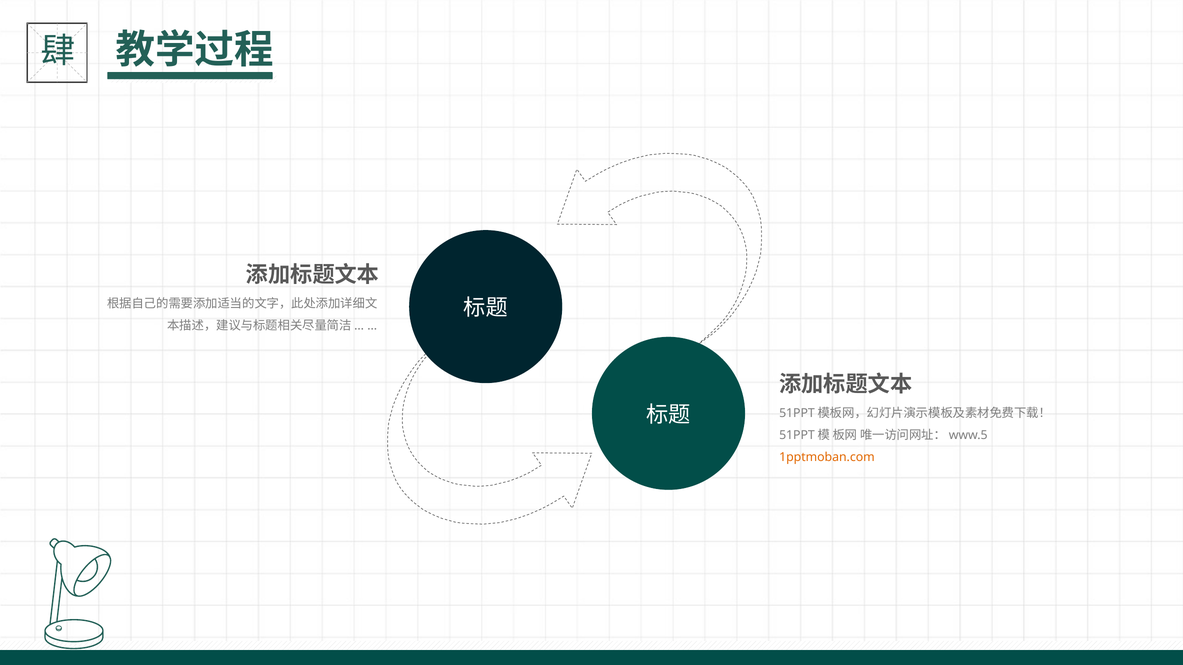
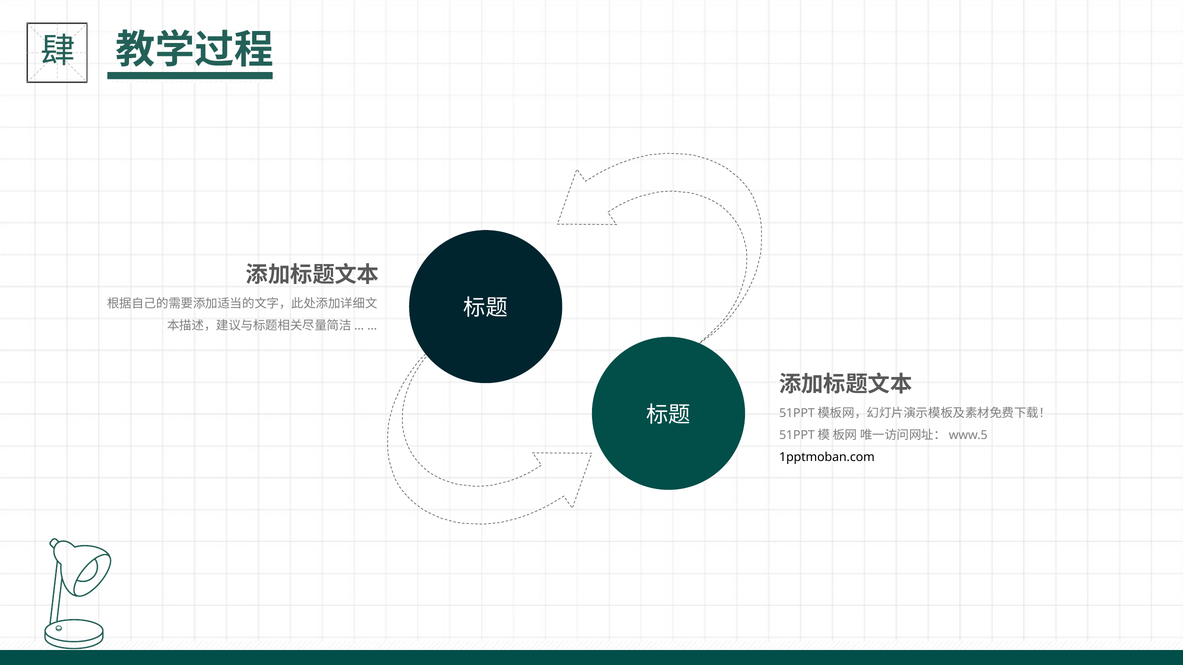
1pptmoban.com colour: orange -> black (827, 458)
